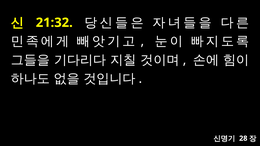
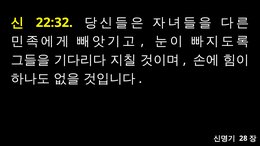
21:32: 21:32 -> 22:32 (54, 23)
